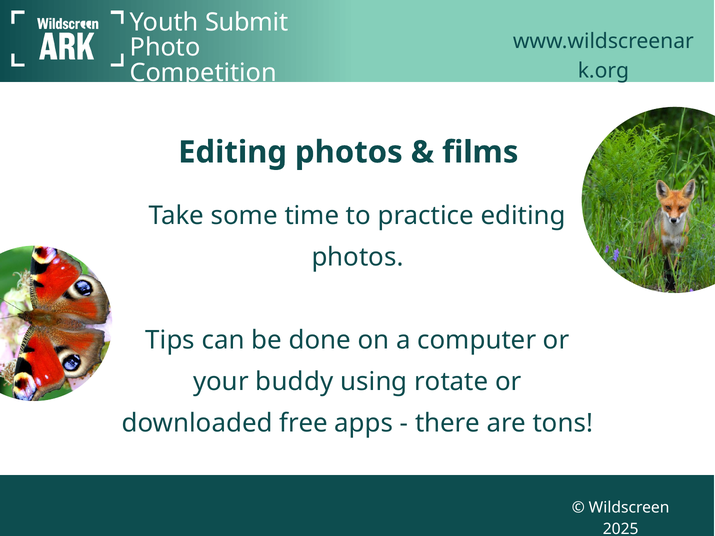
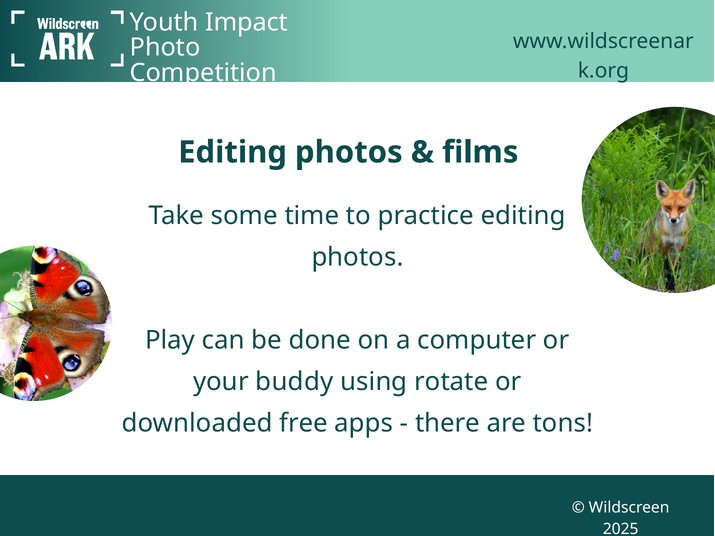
Submit: Submit -> Impact (247, 22)
Tips: Tips -> Play (170, 340)
